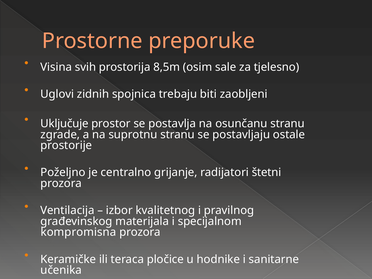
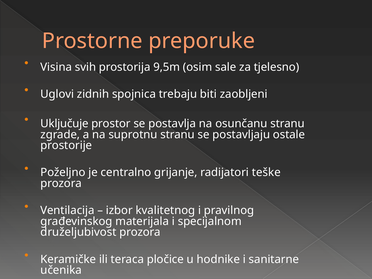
8,5m: 8,5m -> 9,5m (167, 67)
štetni: štetni -> teške (266, 172)
kompromisna: kompromisna -> druželjubivost (78, 232)
